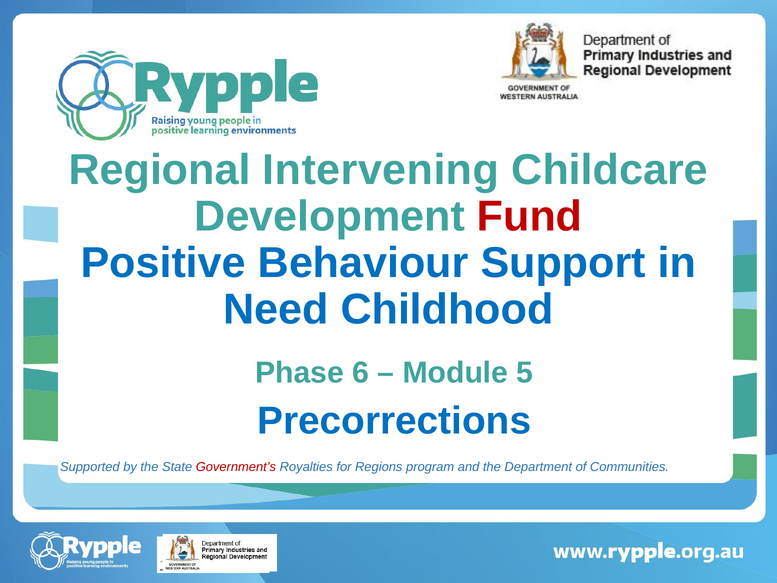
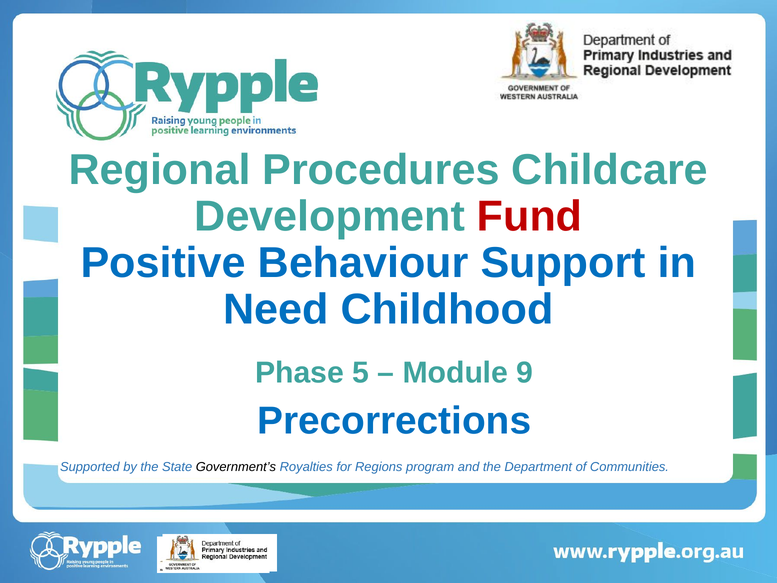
Intervening: Intervening -> Procedures (381, 170)
6: 6 -> 5 (361, 373)
5: 5 -> 9 (525, 373)
Government’s colour: red -> black (236, 467)
